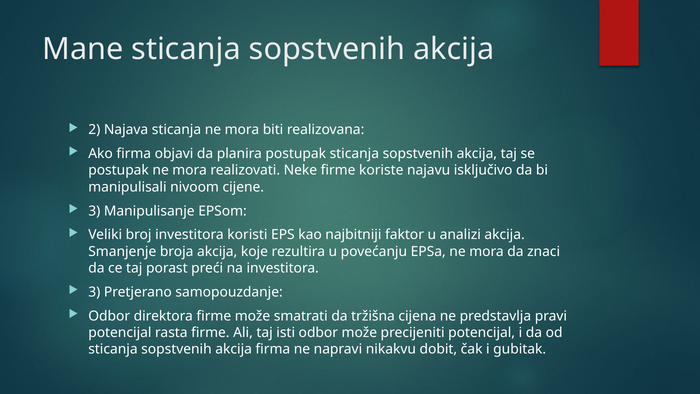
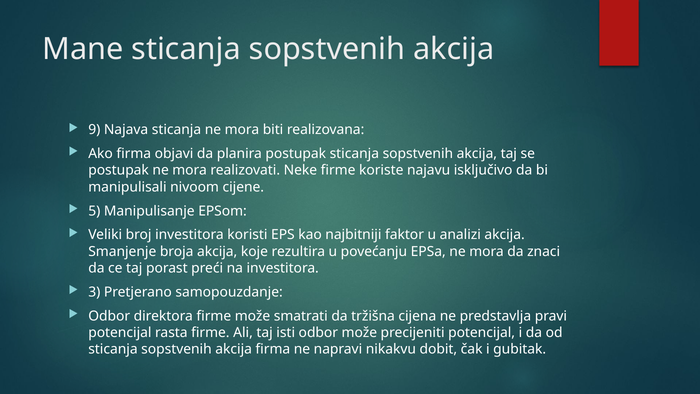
2: 2 -> 9 (94, 130)
3: 3 -> 5 (94, 211)
